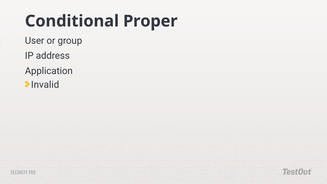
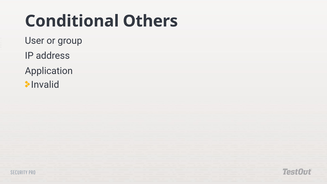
Proper: Proper -> Others (150, 21)
